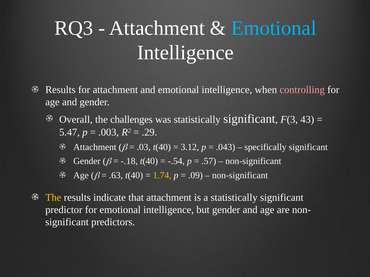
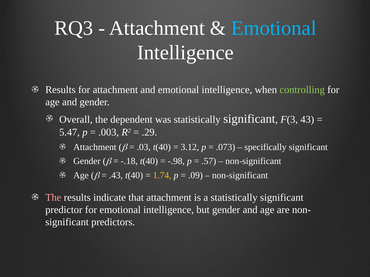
controlling colour: pink -> light green (302, 90)
challenges: challenges -> dependent (131, 120)
.043: .043 -> .073 (226, 147)
-.54: -.54 -> -.98 (176, 161)
.63: .63 -> .43 (116, 176)
The colour: yellow -> pink (53, 198)
